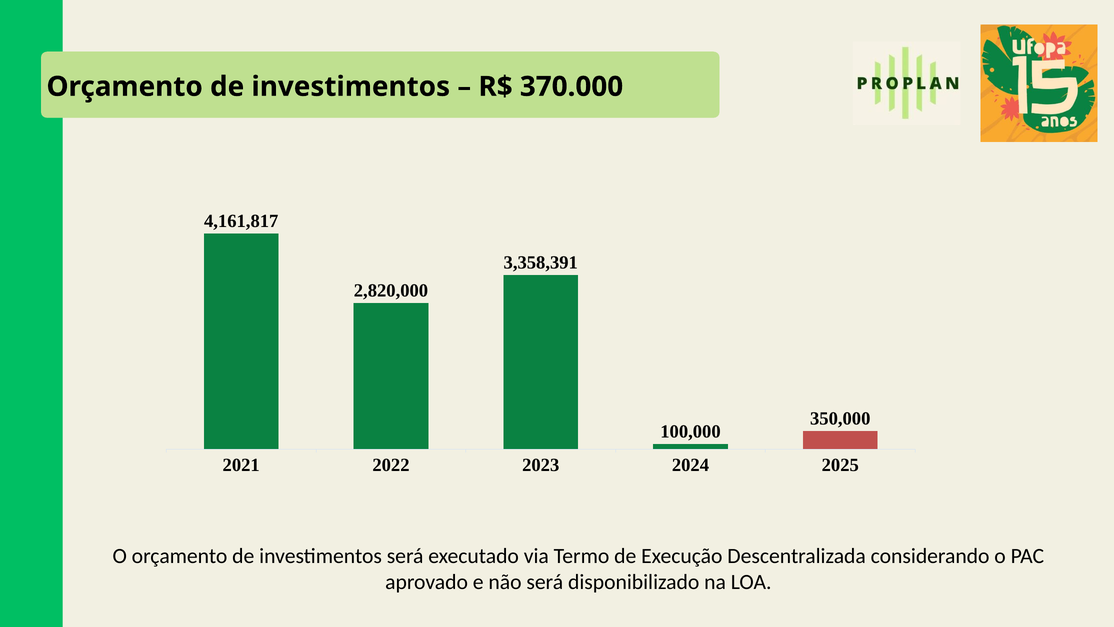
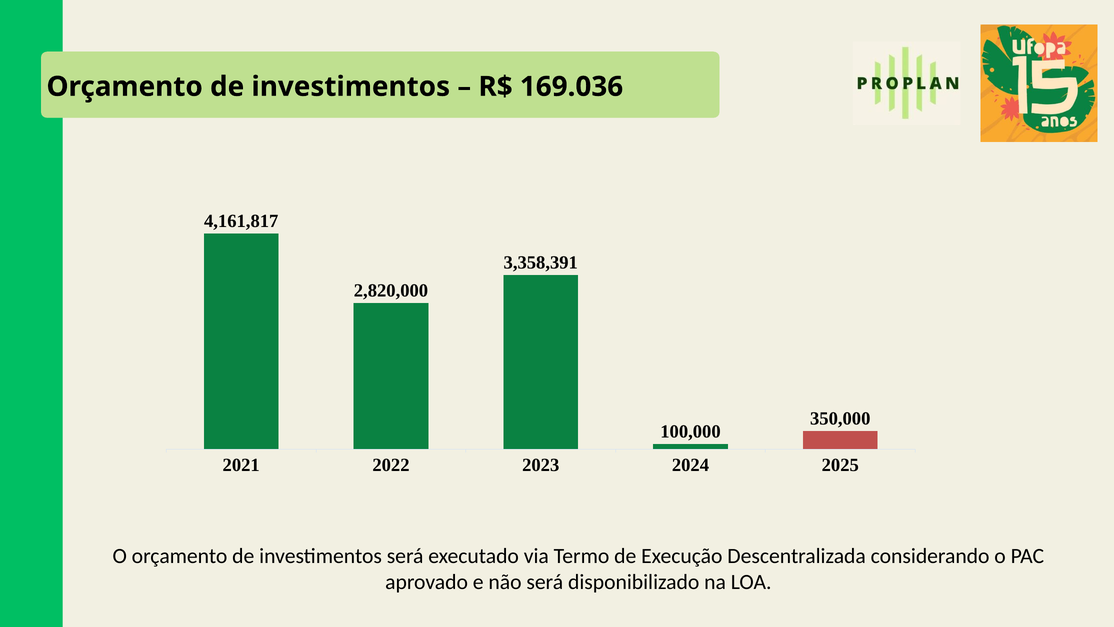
370.000: 370.000 -> 169.036 (572, 87)
